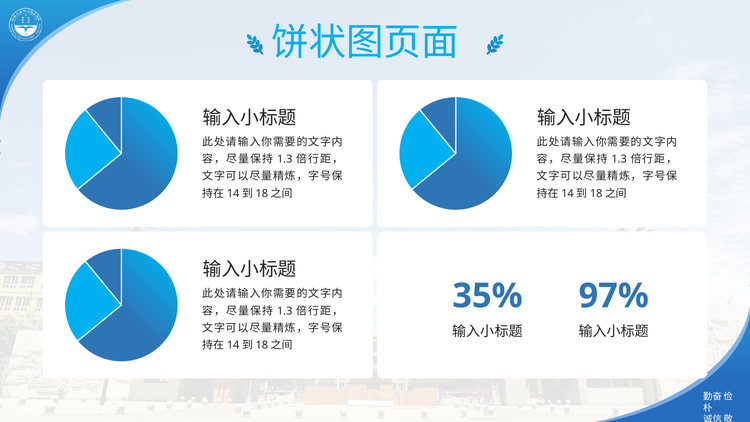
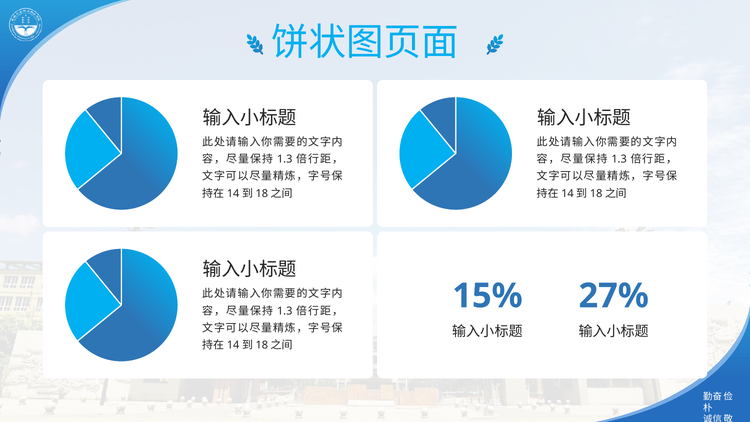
35%: 35% -> 15% (487, 296)
97%: 97% -> 27% (614, 296)
